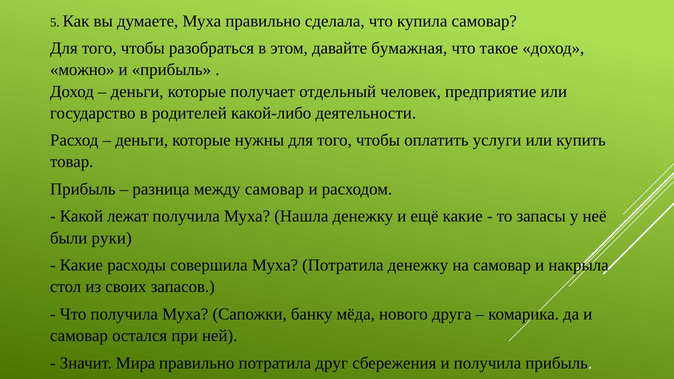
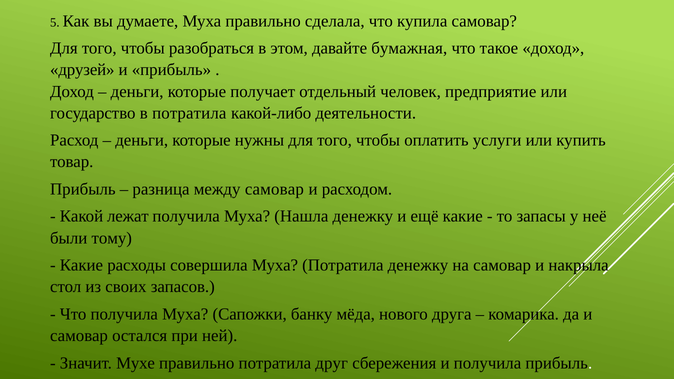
можно: можно -> друзей (82, 70)
в родителей: родителей -> потратила (189, 113)
руки: руки -> тому (112, 238)
Мира: Мира -> Мухе (136, 363)
